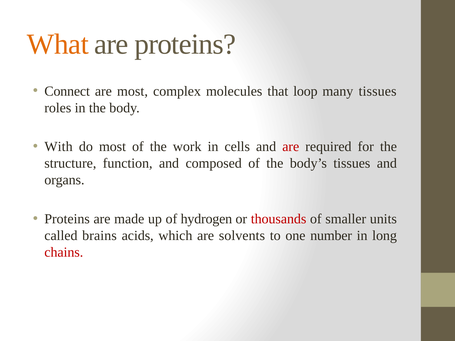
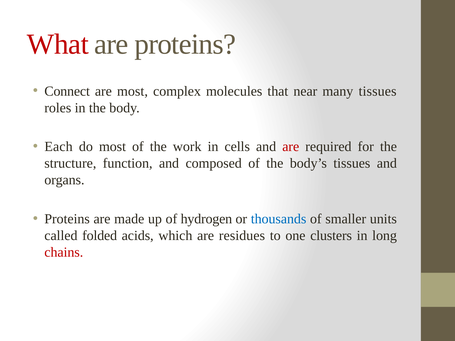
What colour: orange -> red (58, 44)
loop: loop -> near (305, 91)
With: With -> Each (59, 147)
thousands colour: red -> blue (279, 219)
brains: brains -> folded (100, 236)
solvents: solvents -> residues (242, 236)
number: number -> clusters (331, 236)
